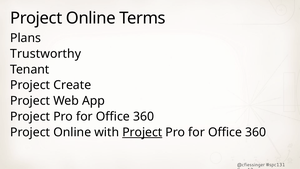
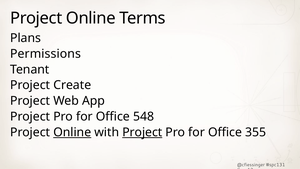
Trustworthy: Trustworthy -> Permissions (46, 54)
360: 360 -> 548 (144, 116)
Online underline: none -> present (72, 132)
360: 360 -> 355 (256, 132)
